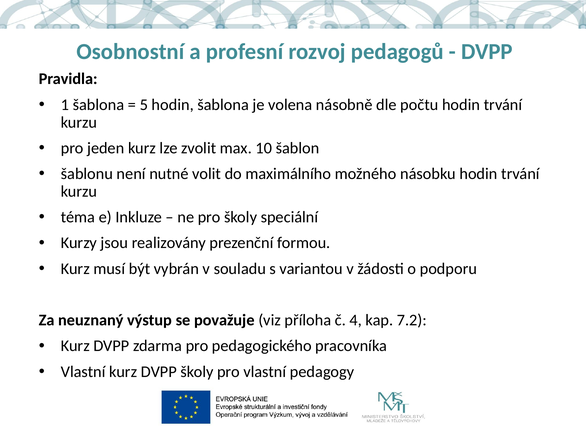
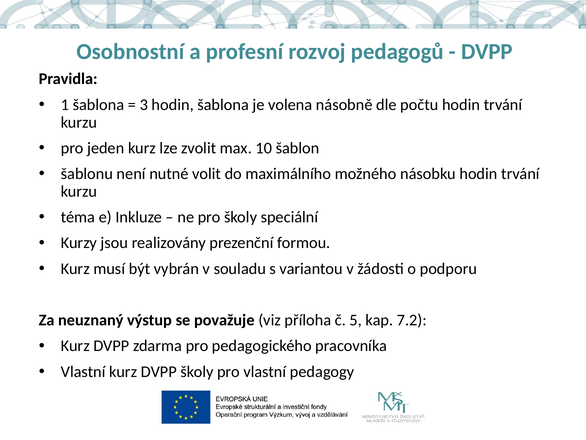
5: 5 -> 3 (144, 105)
4: 4 -> 5 (356, 320)
